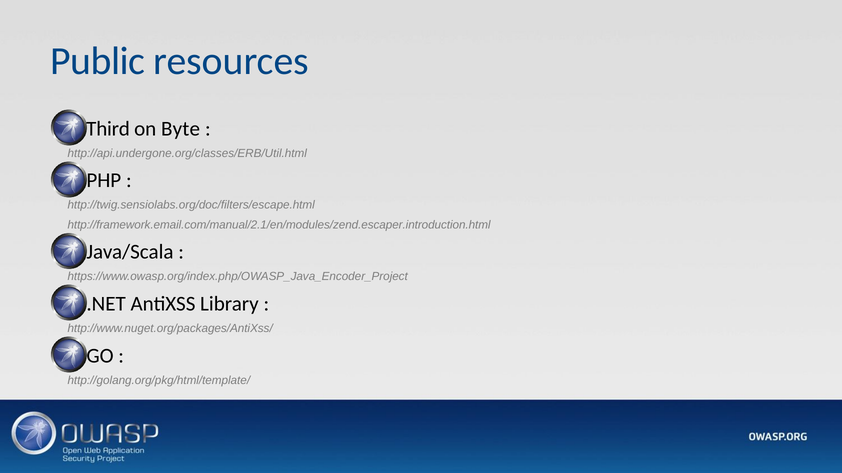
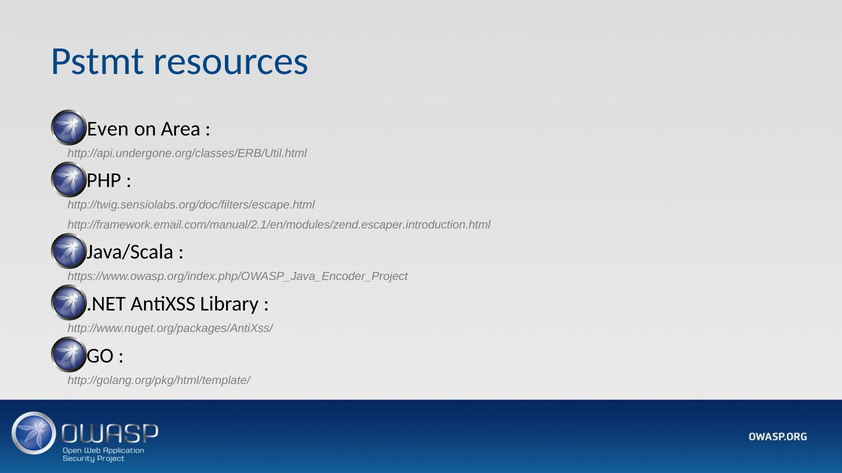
Public: Public -> Pstmt (97, 61)
Third: Third -> Even (108, 129)
Byte: Byte -> Area (181, 129)
